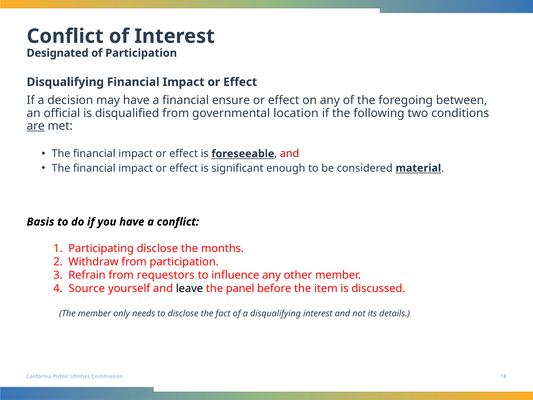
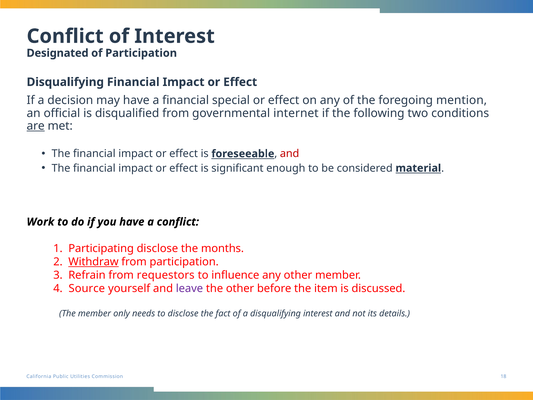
ensure: ensure -> special (231, 100)
between: between -> mention (462, 100)
location: location -> internet (296, 113)
Basis: Basis -> Work (40, 222)
Withdraw underline: none -> present (93, 262)
leave colour: black -> purple (189, 288)
the panel: panel -> other (240, 288)
